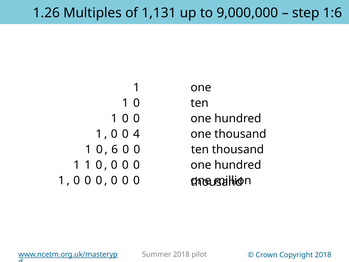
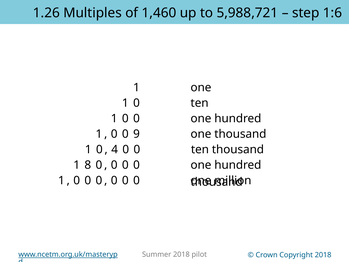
1,131: 1,131 -> 1,460 (159, 13)
9,000,000: 9,000,000 -> 5,988,721 (247, 13)
4: 4 -> 9 (136, 134)
6: 6 -> 4 (115, 149)
1 1: 1 -> 8 (88, 165)
